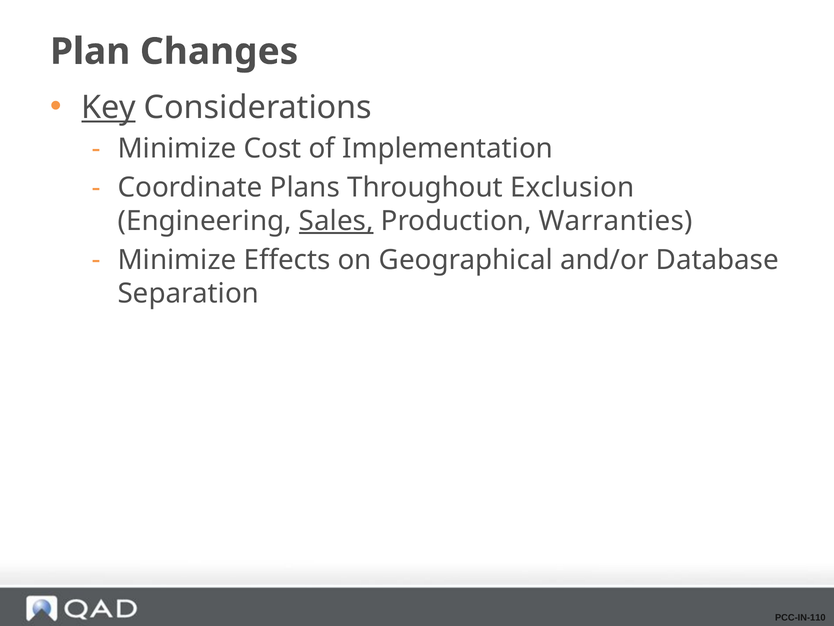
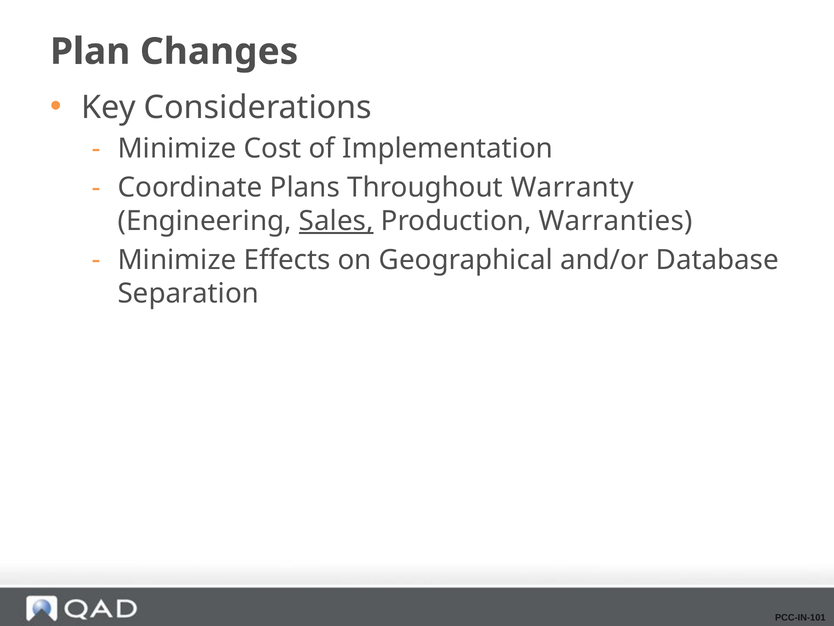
Key underline: present -> none (109, 107)
Exclusion: Exclusion -> Warranty (572, 188)
PCC-IN-110: PCC-IN-110 -> PCC-IN-101 (800, 617)
